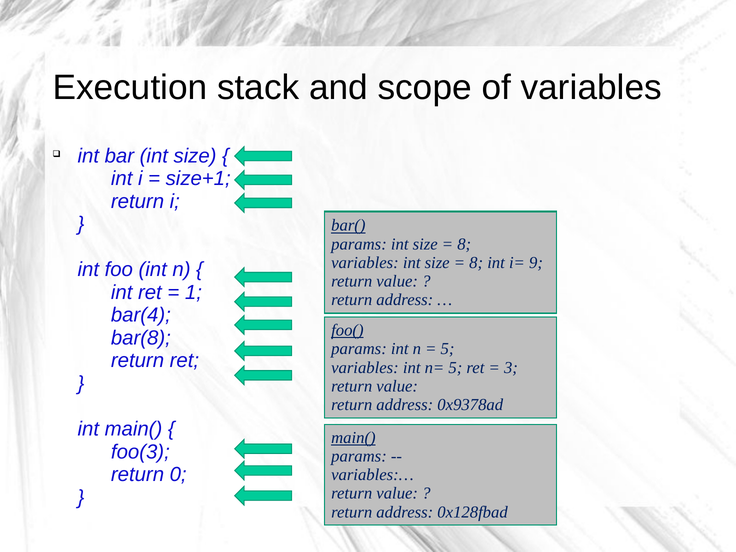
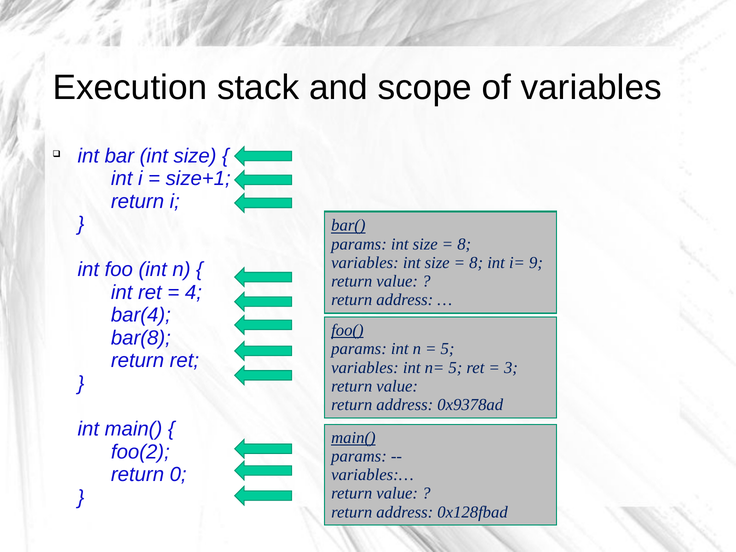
1: 1 -> 4 (193, 292)
foo(3: foo(3 -> foo(2 (140, 452)
